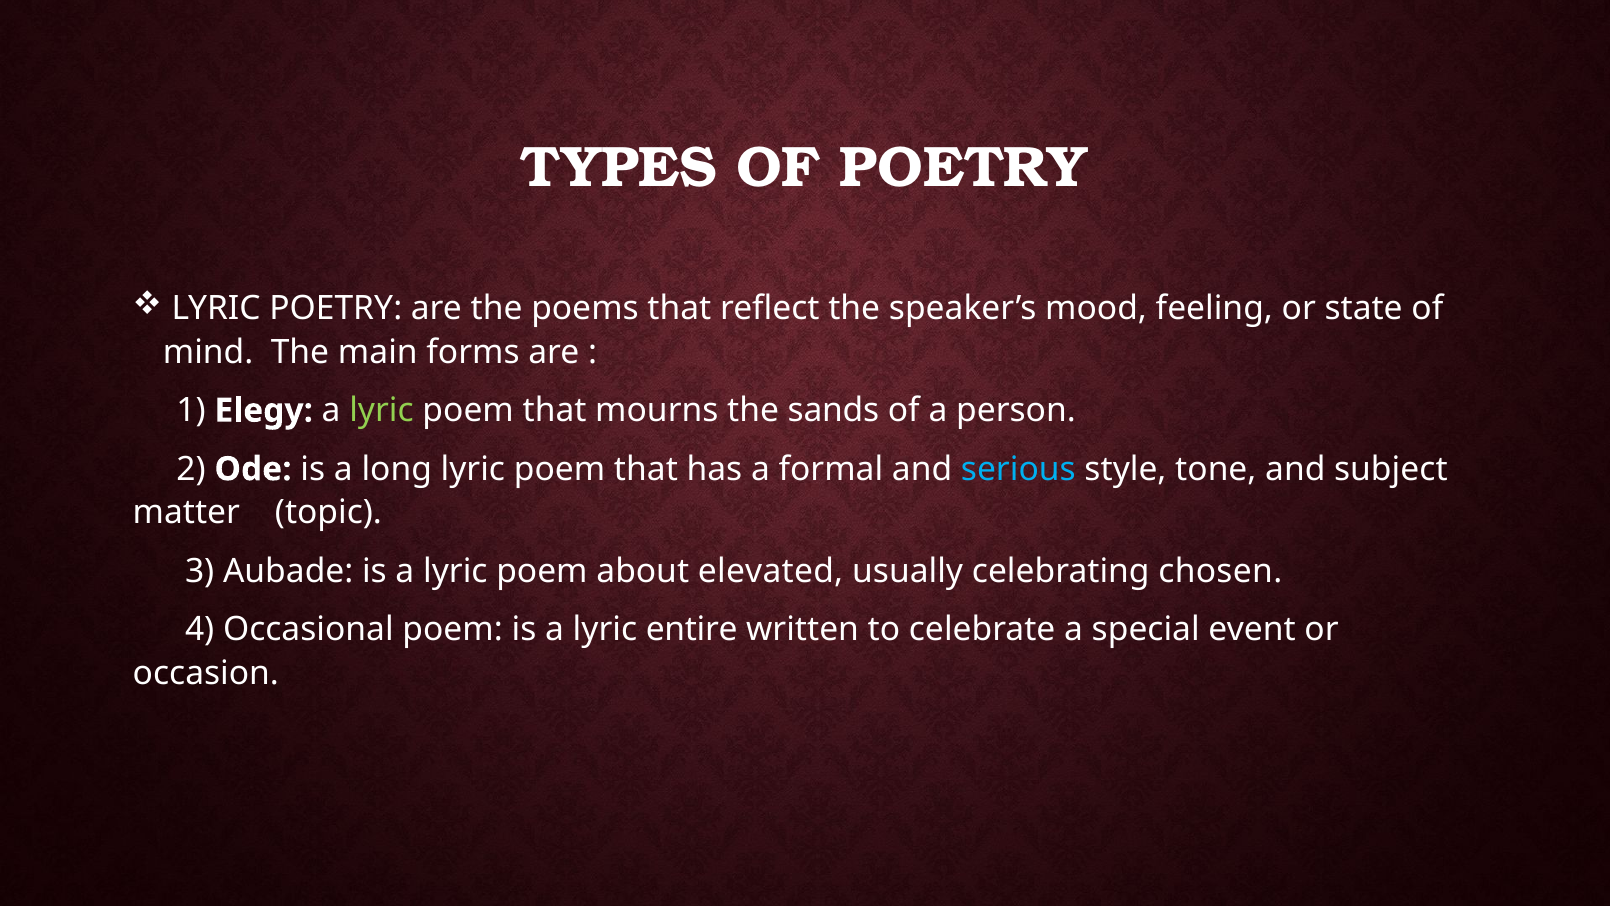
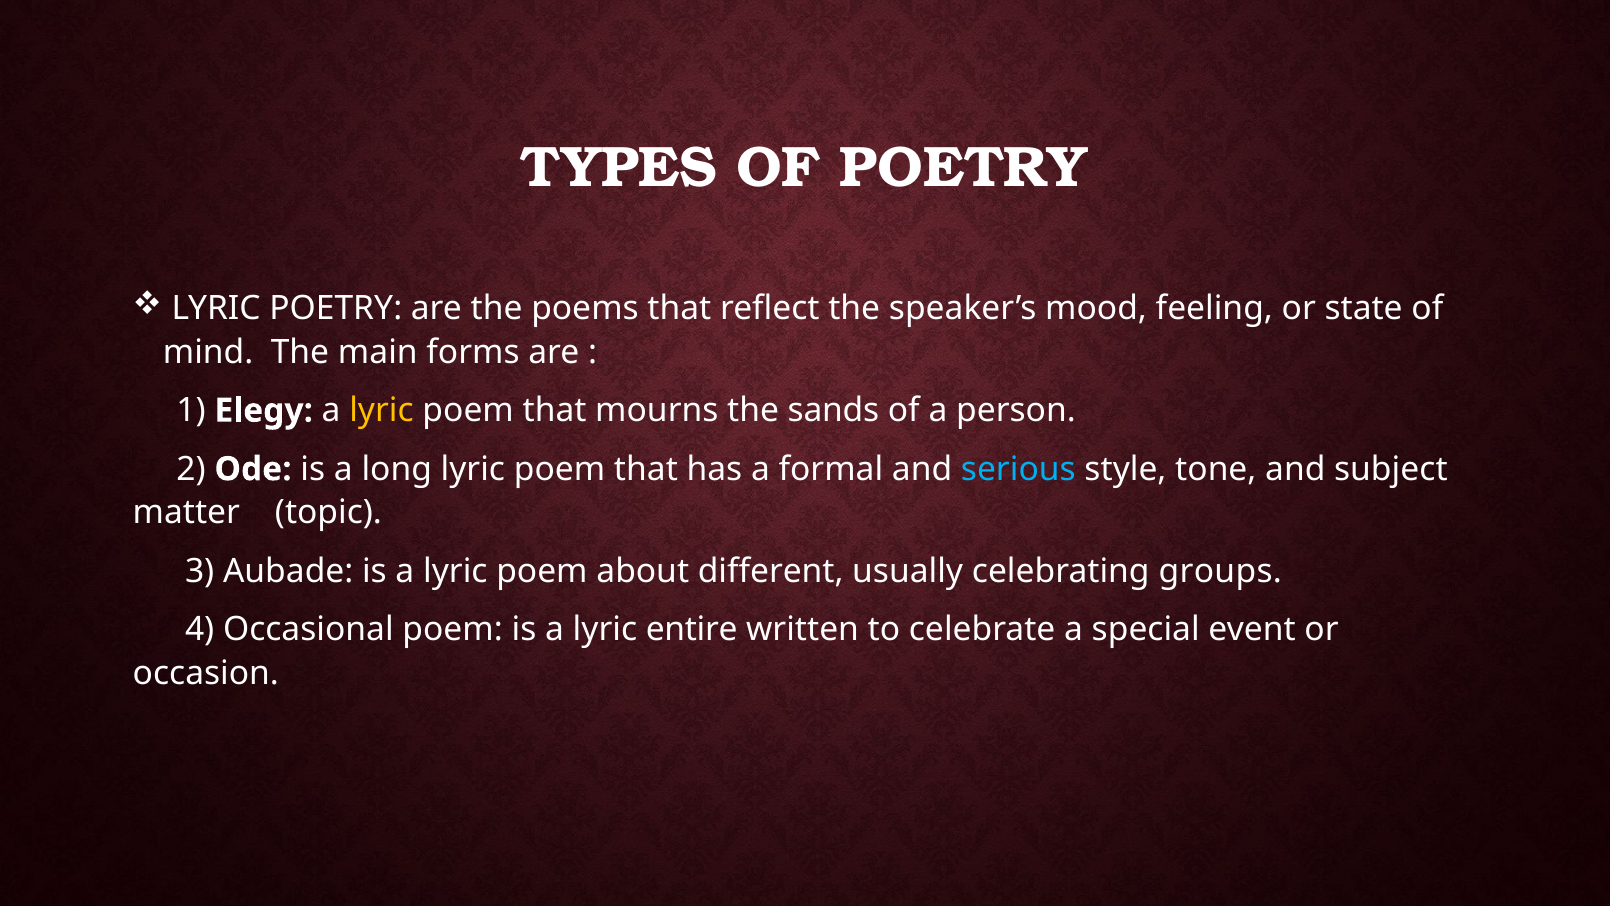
lyric colour: light green -> yellow (381, 410)
elevated: elevated -> different (771, 571)
chosen: chosen -> groups (1220, 571)
